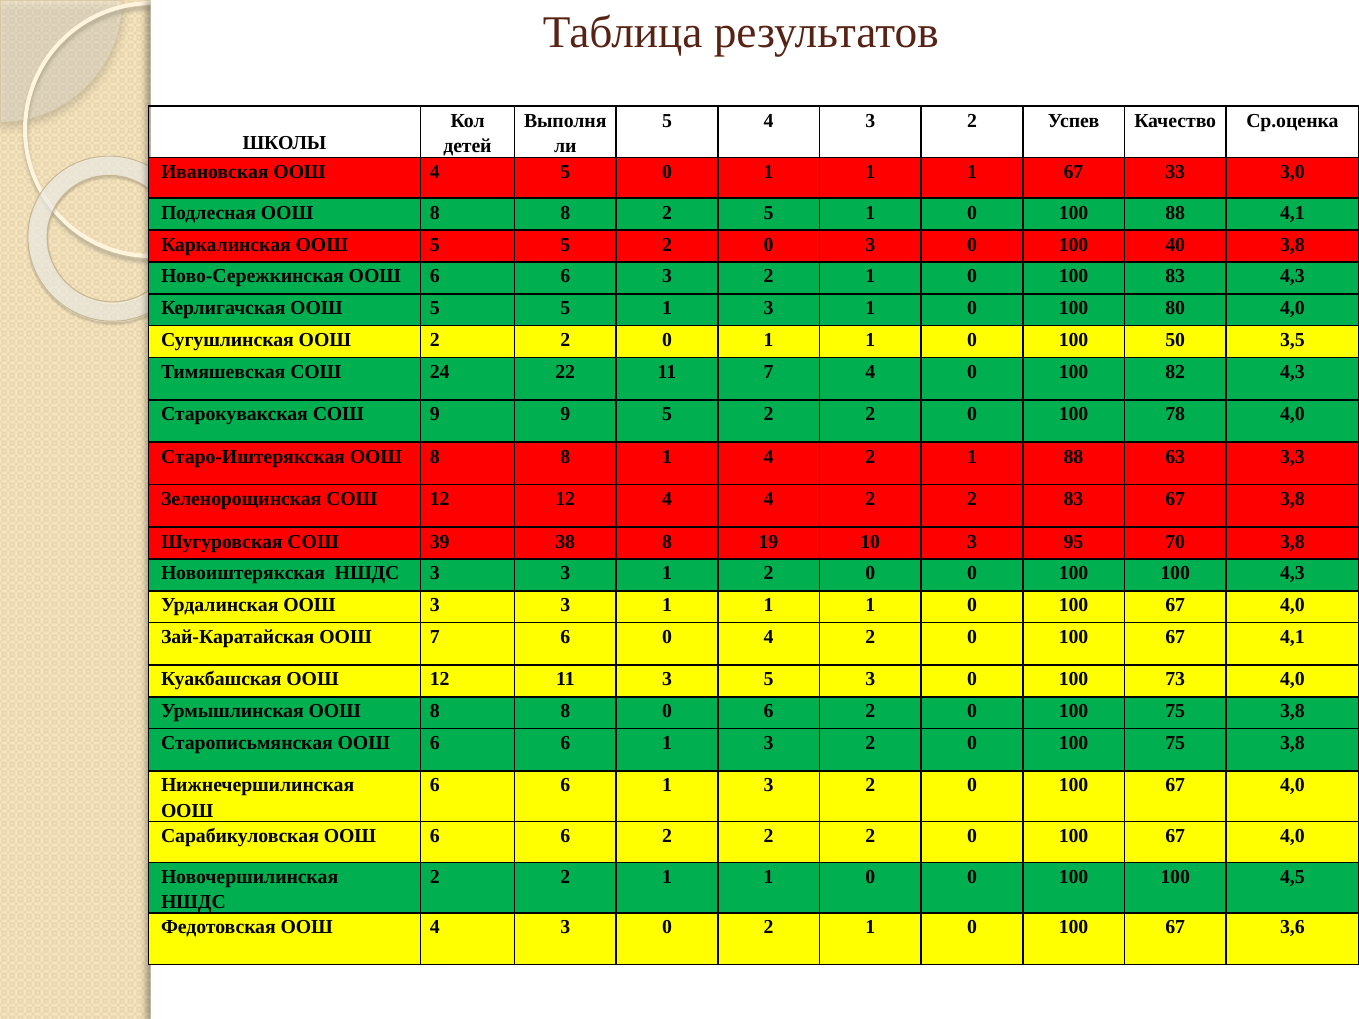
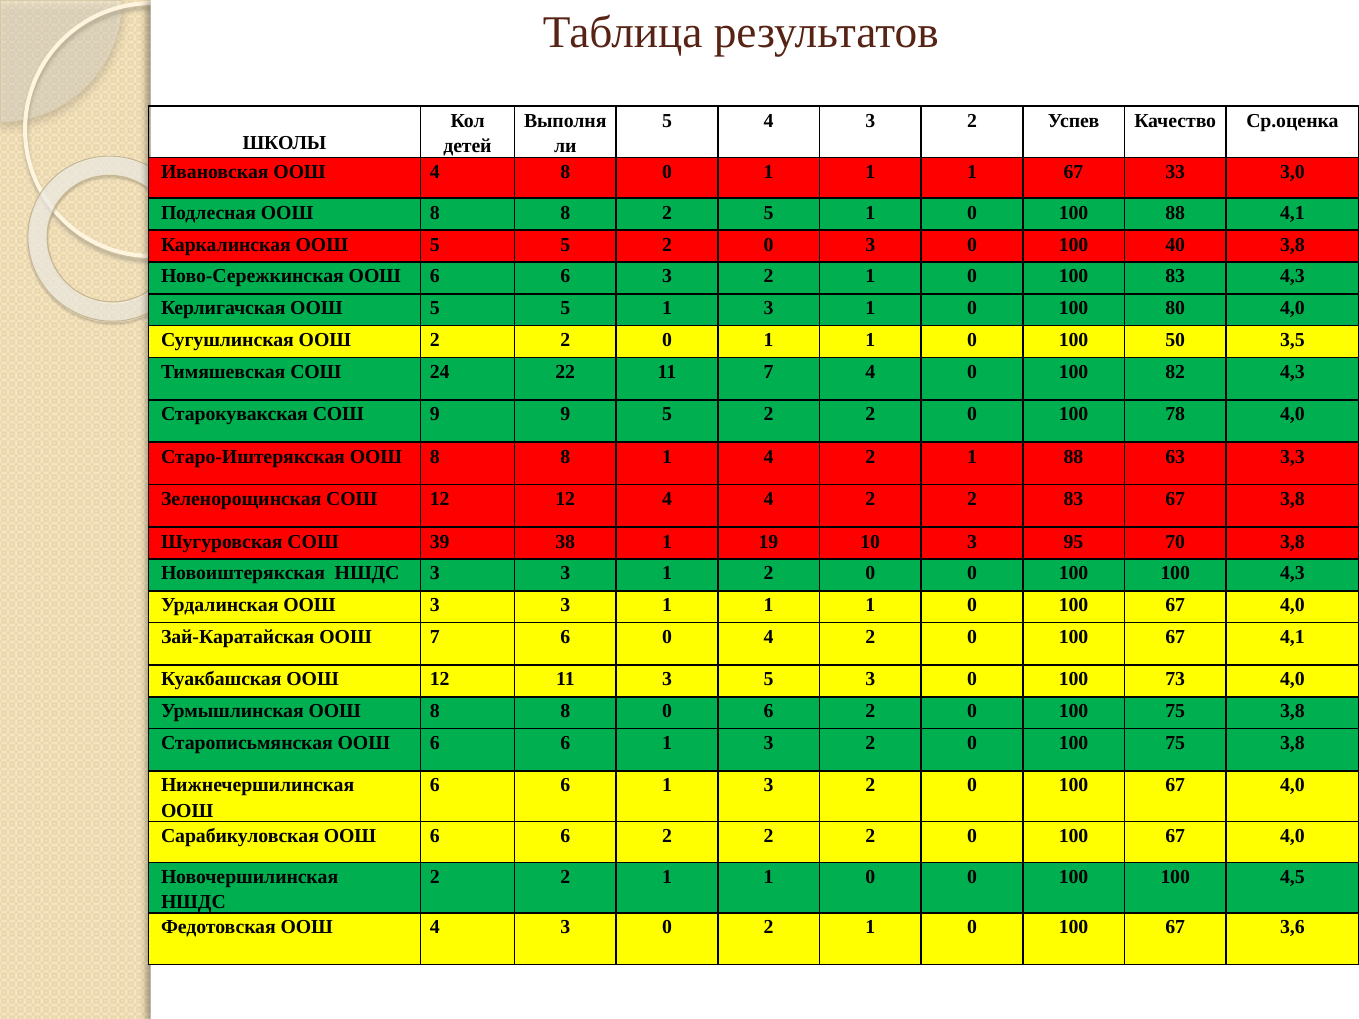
4 5: 5 -> 8 (565, 172)
38 8: 8 -> 1 (667, 542)
